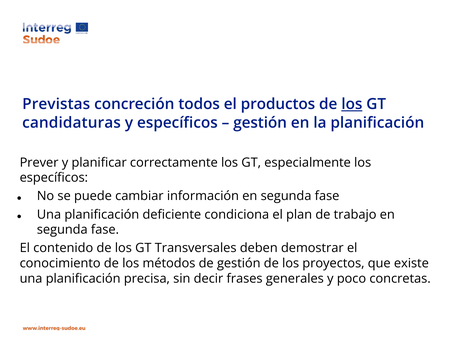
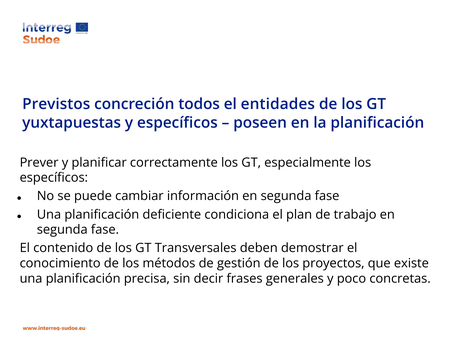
Previstas: Previstas -> Previstos (56, 104)
productos: productos -> entidades (278, 104)
los underline: present -> none (352, 104)
candidaturas: candidaturas -> yuxtapuestas (72, 123)
gestión: gestión -> poseen (260, 123)
